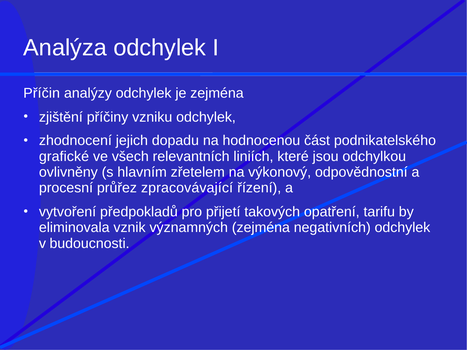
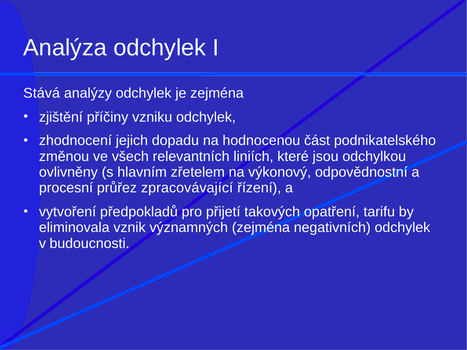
Příčin: Příčin -> Stává (42, 93)
grafické: grafické -> změnou (64, 157)
